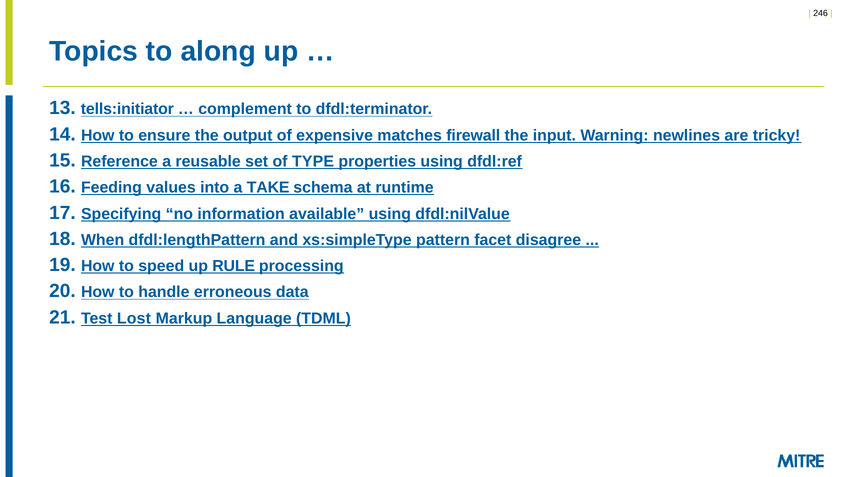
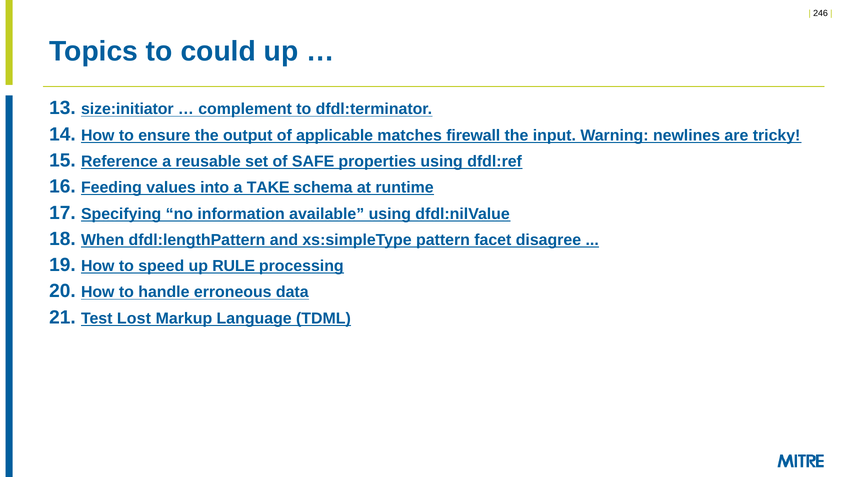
along: along -> could (218, 51)
tells:initiator: tells:initiator -> size:initiator (127, 109)
expensive: expensive -> applicable (335, 135)
TYPE: TYPE -> SAFE (313, 162)
